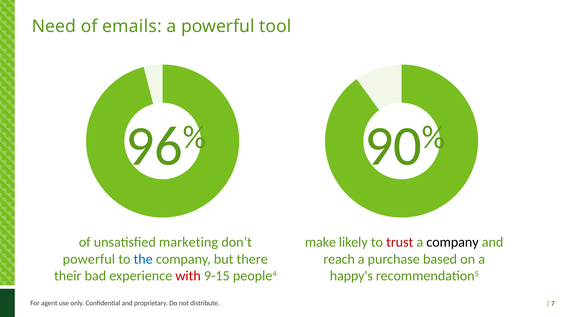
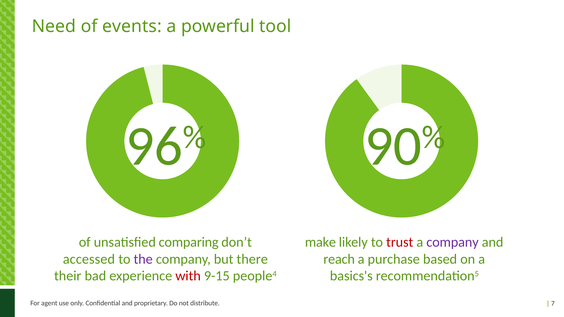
emails: emails -> events (132, 26)
marketing: marketing -> comparing (189, 242)
company colour: black -> purple (453, 242)
powerful: powerful -> accessed (89, 259)
the colour: blue -> purple (143, 259)
happy's: happy's -> basics's (351, 276)
